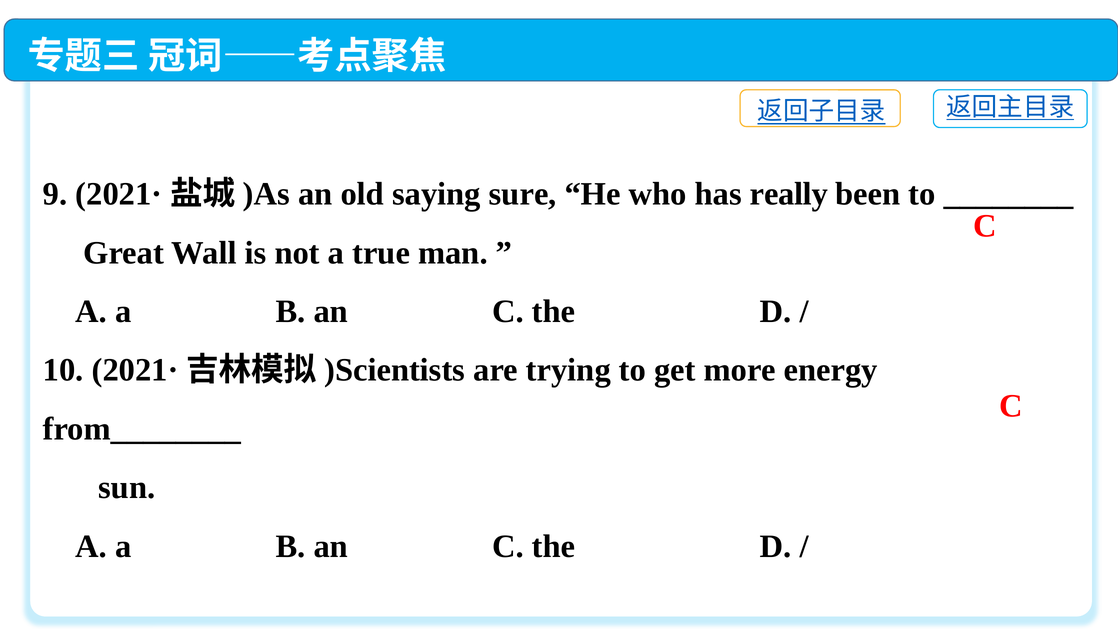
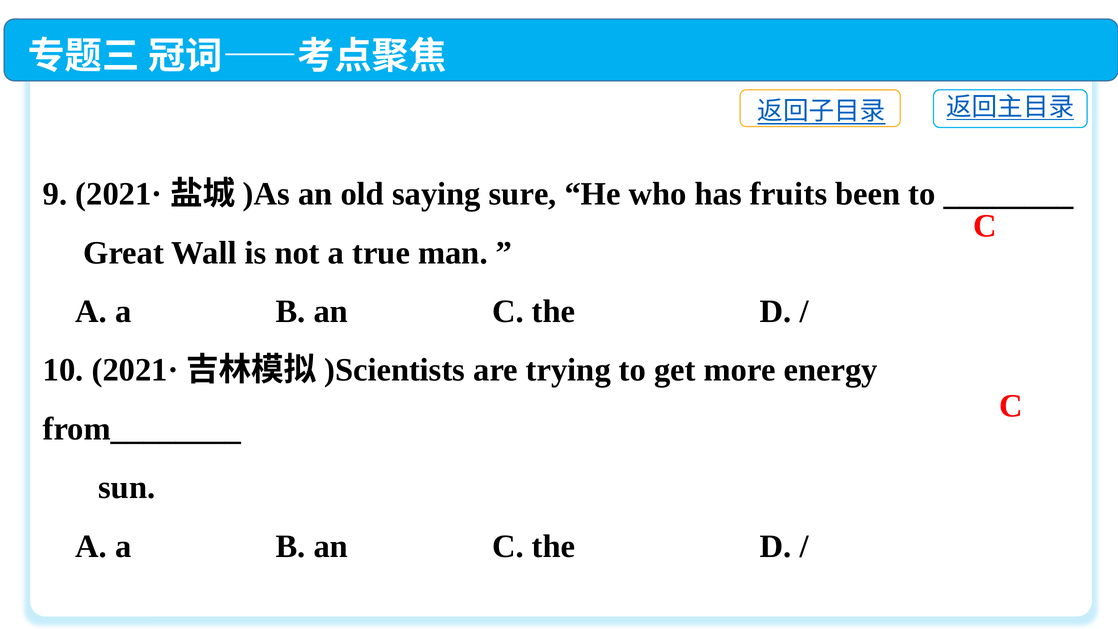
really: really -> fruits (789, 194)
